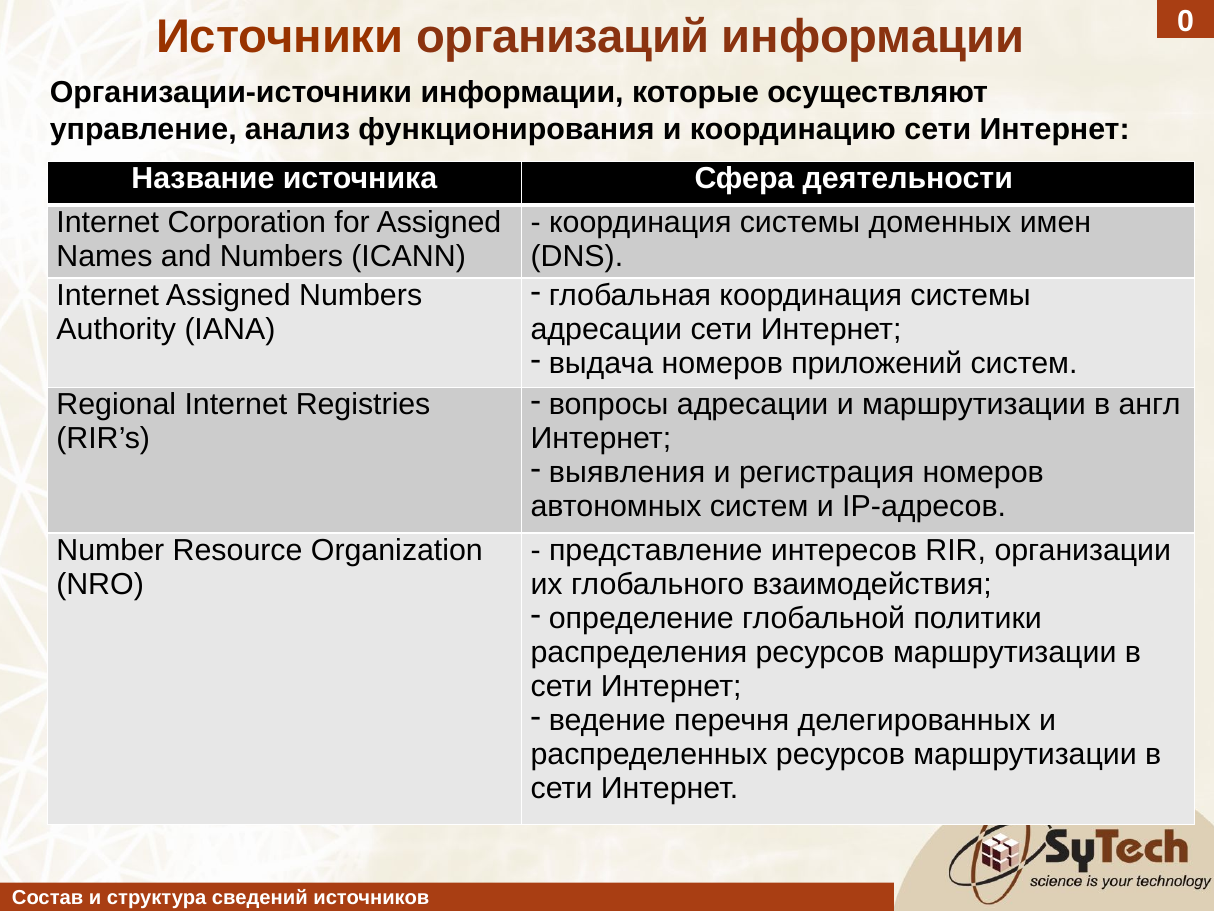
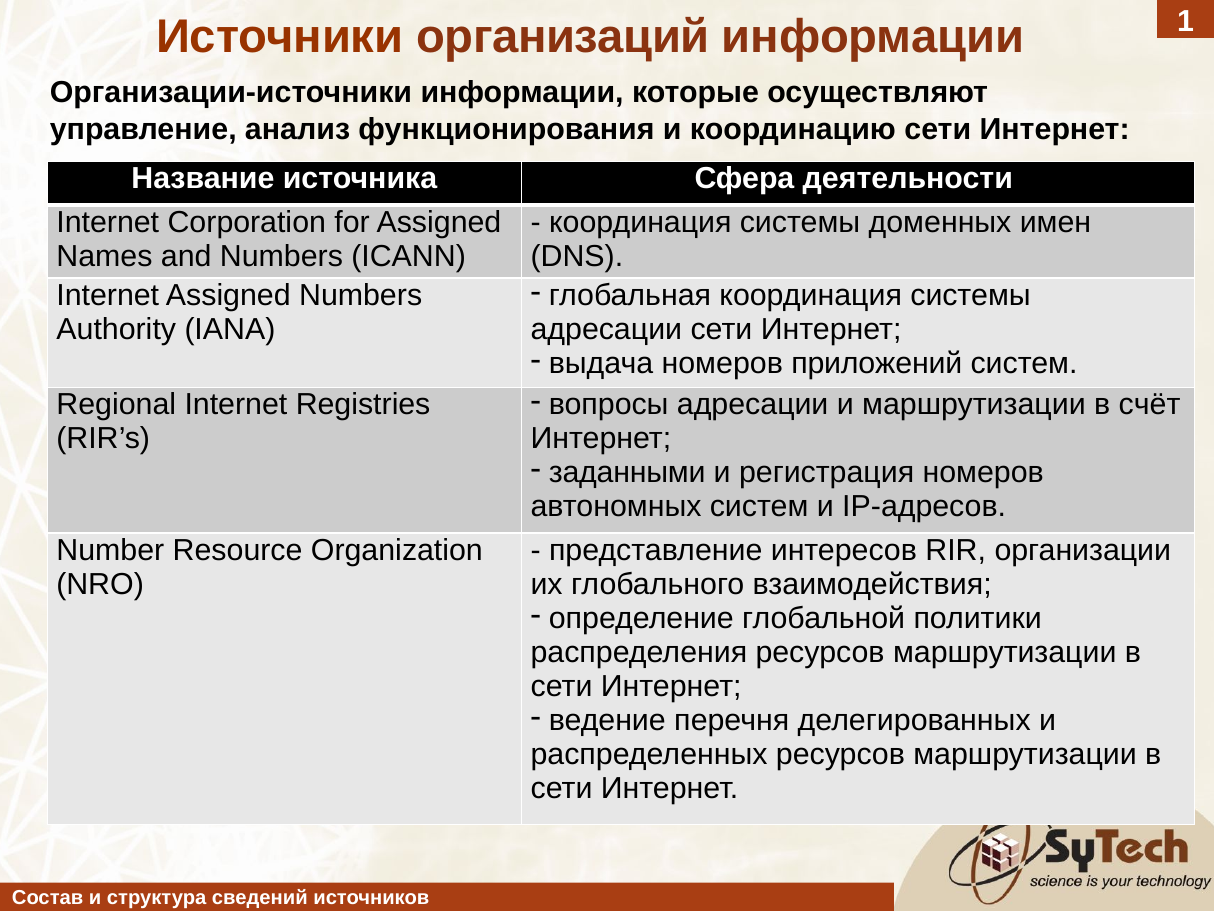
0: 0 -> 1 (1186, 21)
англ: англ -> счёт (1150, 405)
выявления: выявления -> заданными (627, 473)
